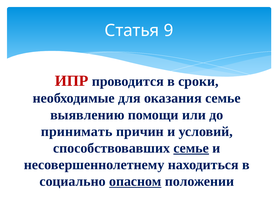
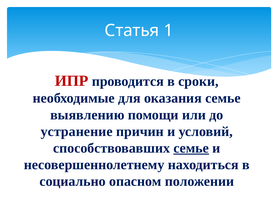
9: 9 -> 1 (168, 31)
принимать: принимать -> устранение (77, 132)
опасном underline: present -> none (135, 182)
